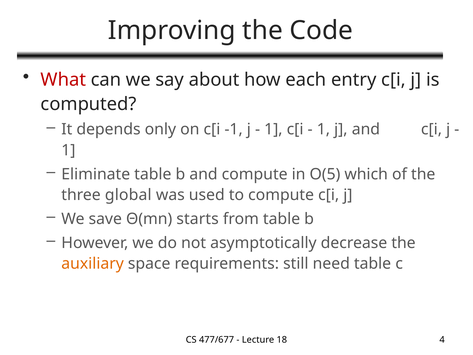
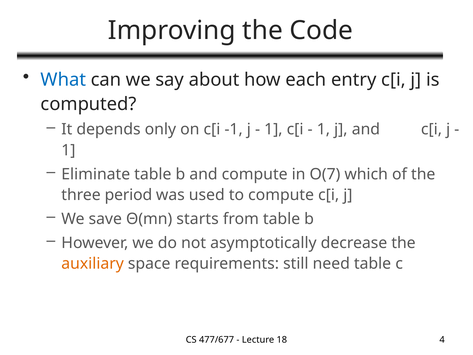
What colour: red -> blue (63, 80)
O(5: O(5 -> O(7 (325, 174)
global: global -> period (128, 195)
